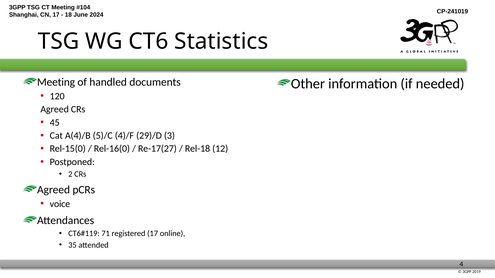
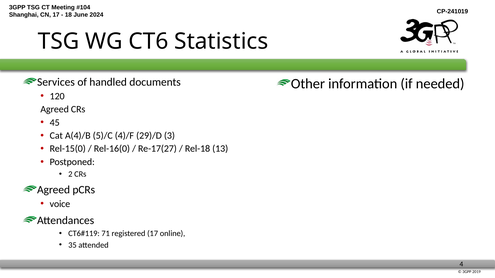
Meeting: Meeting -> Services (56, 82)
12: 12 -> 13 (220, 149)
